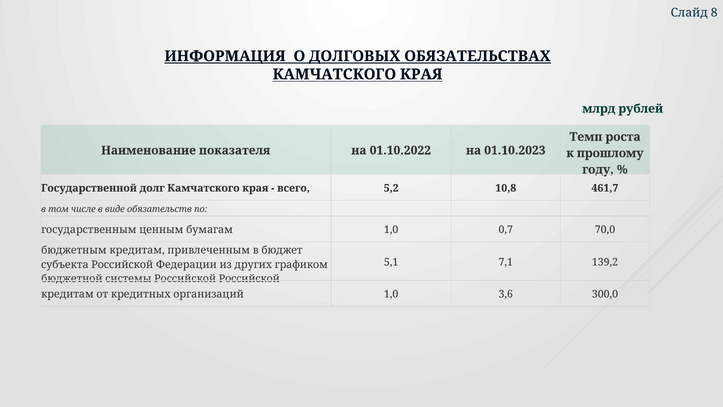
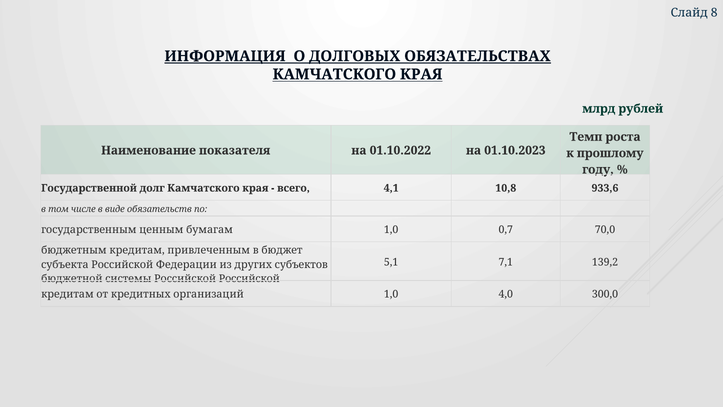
5,2: 5,2 -> 4,1 (391, 188)
461,7: 461,7 -> 933,6 (605, 188)
графиком: графиком -> субъектов (301, 264)
3,6: 3,6 -> 4,0 (506, 294)
